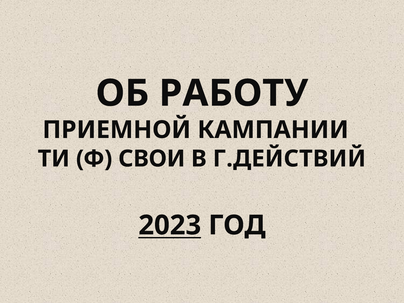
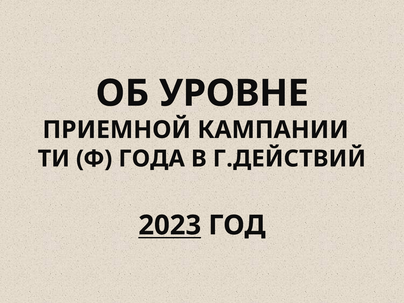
РАБОТУ: РАБОТУ -> УРОВНЕ (234, 93)
СВОИ: СВОИ -> ГОДА (152, 159)
